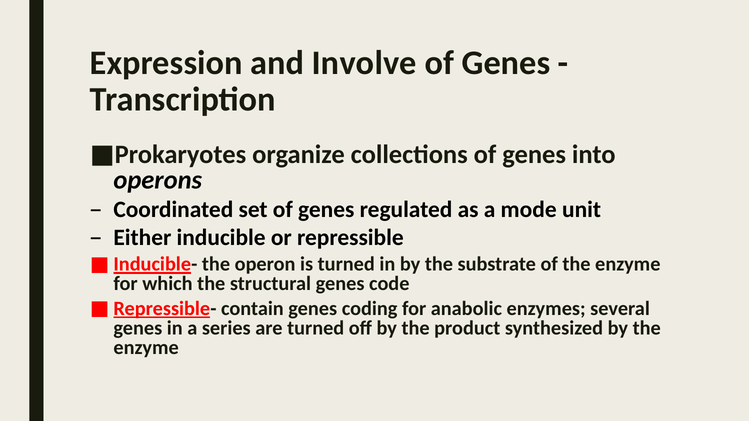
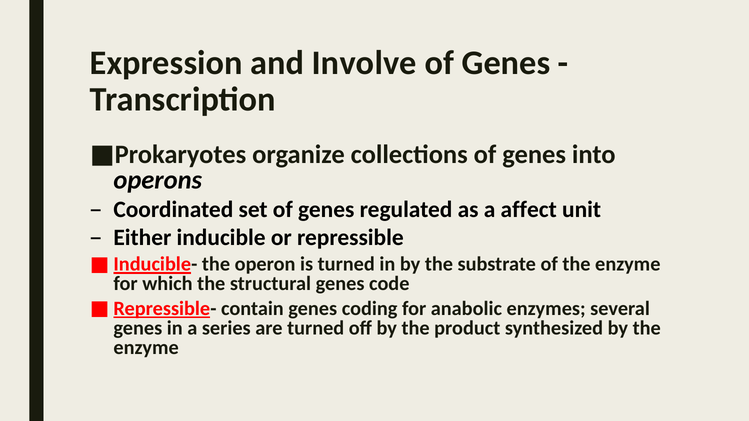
mode: mode -> affect (529, 210)
